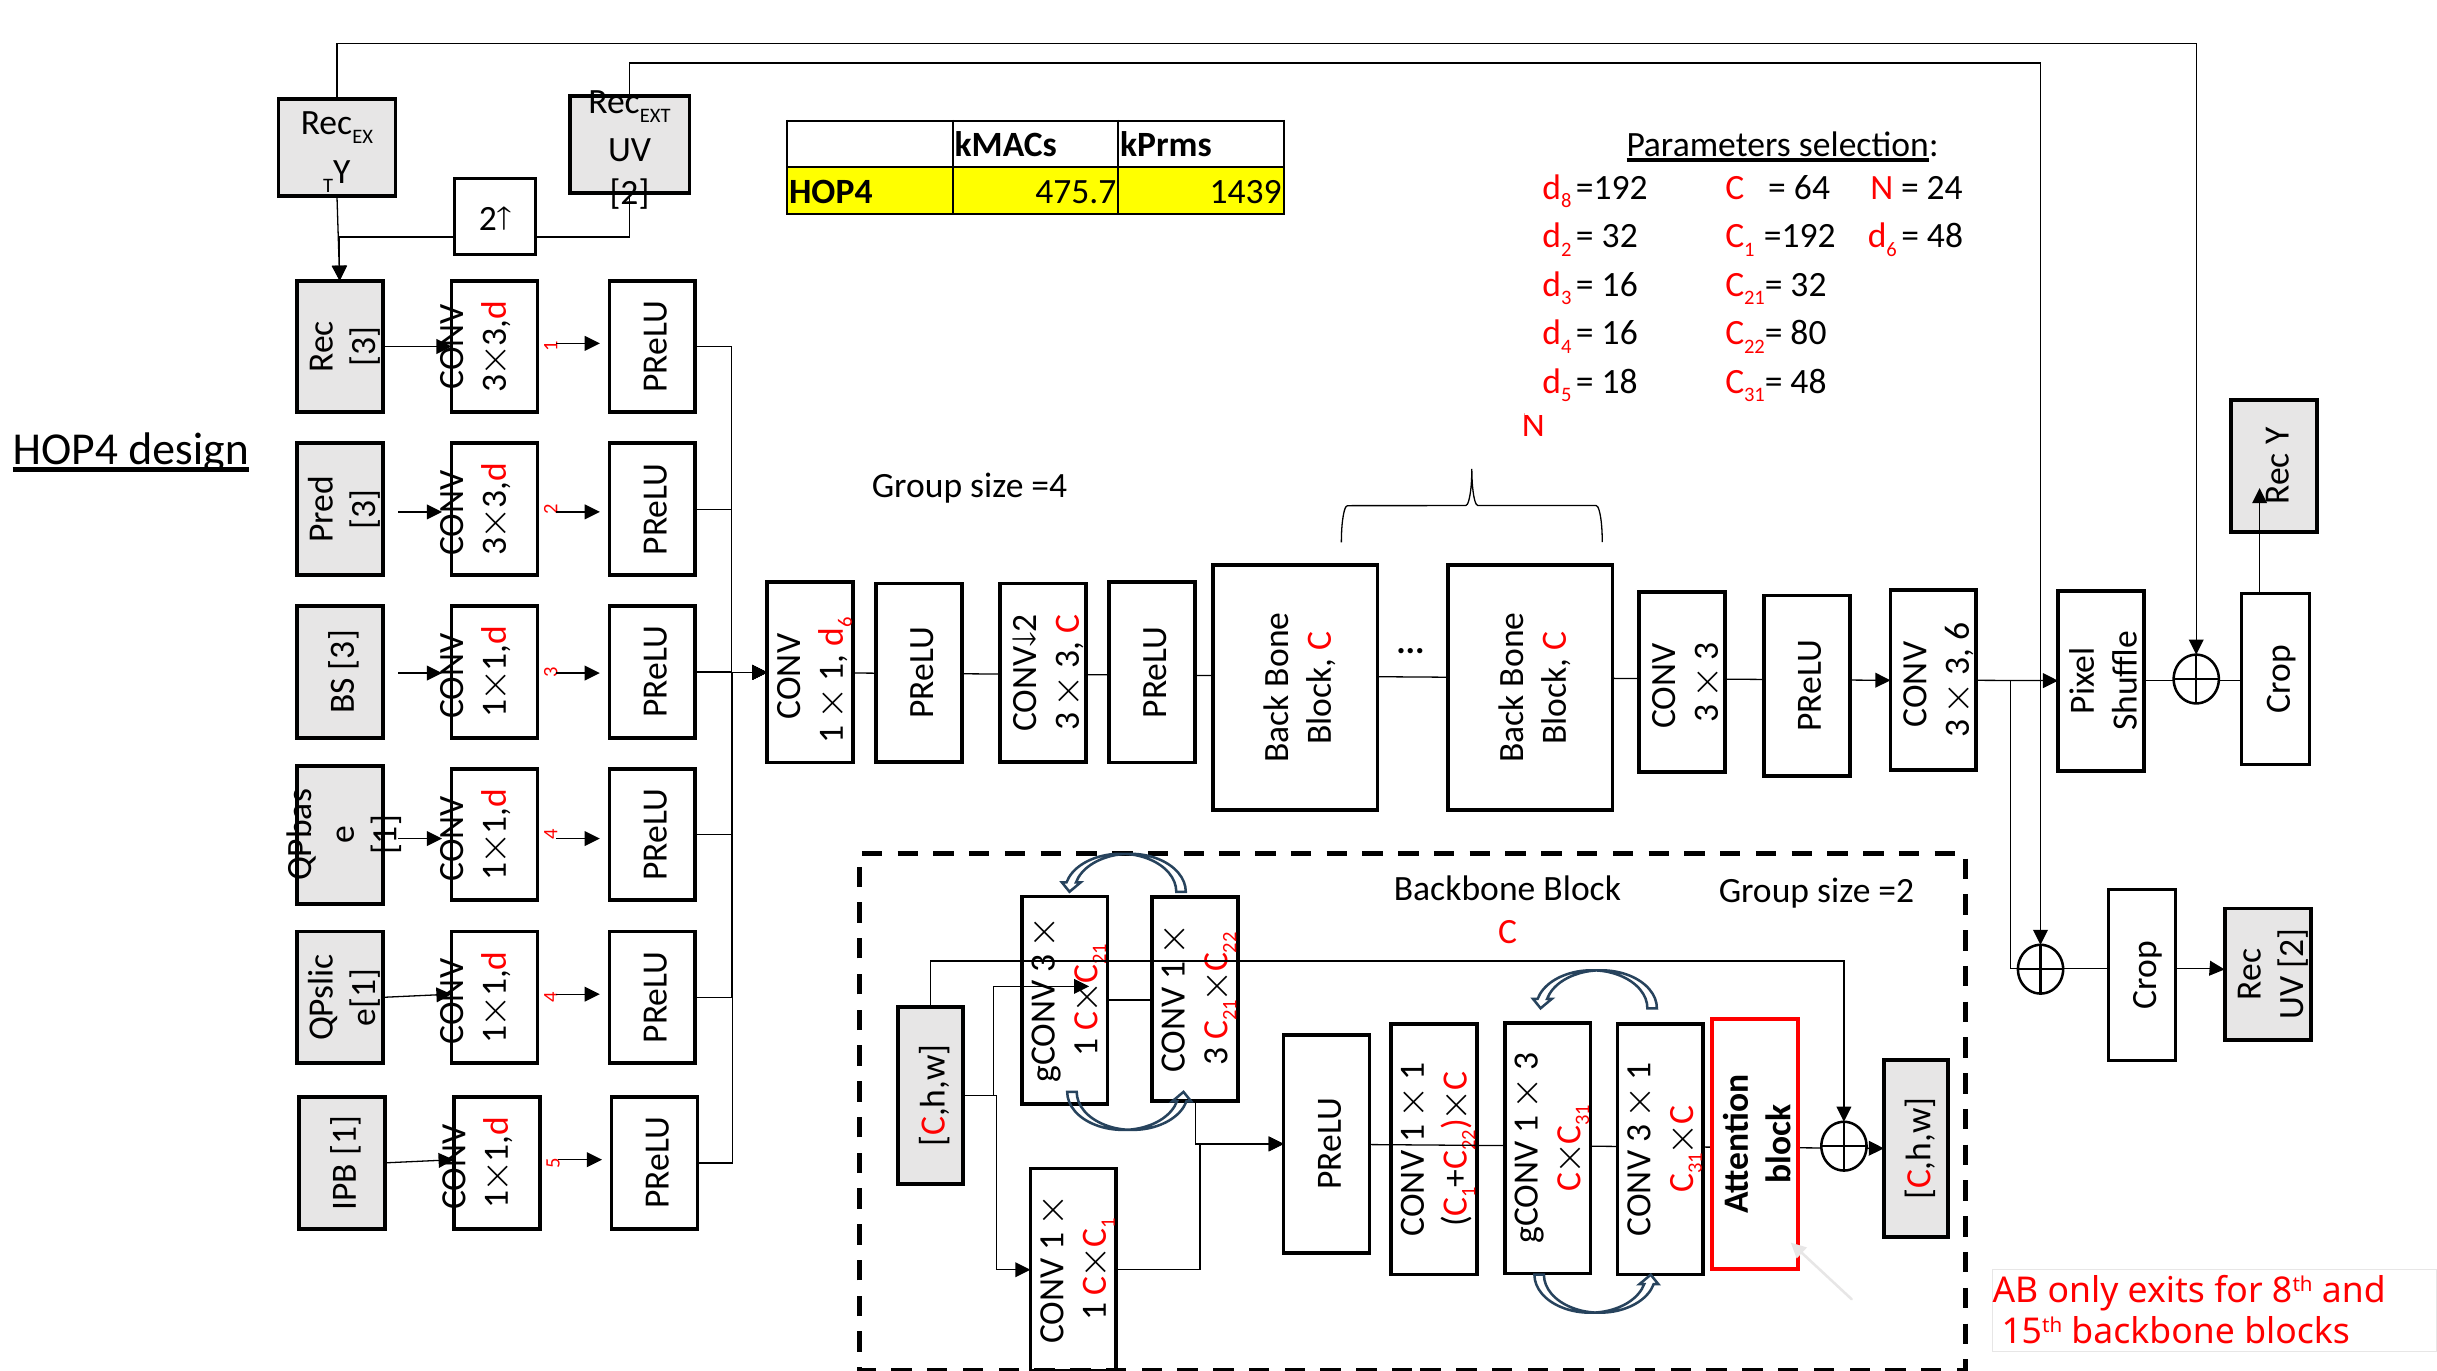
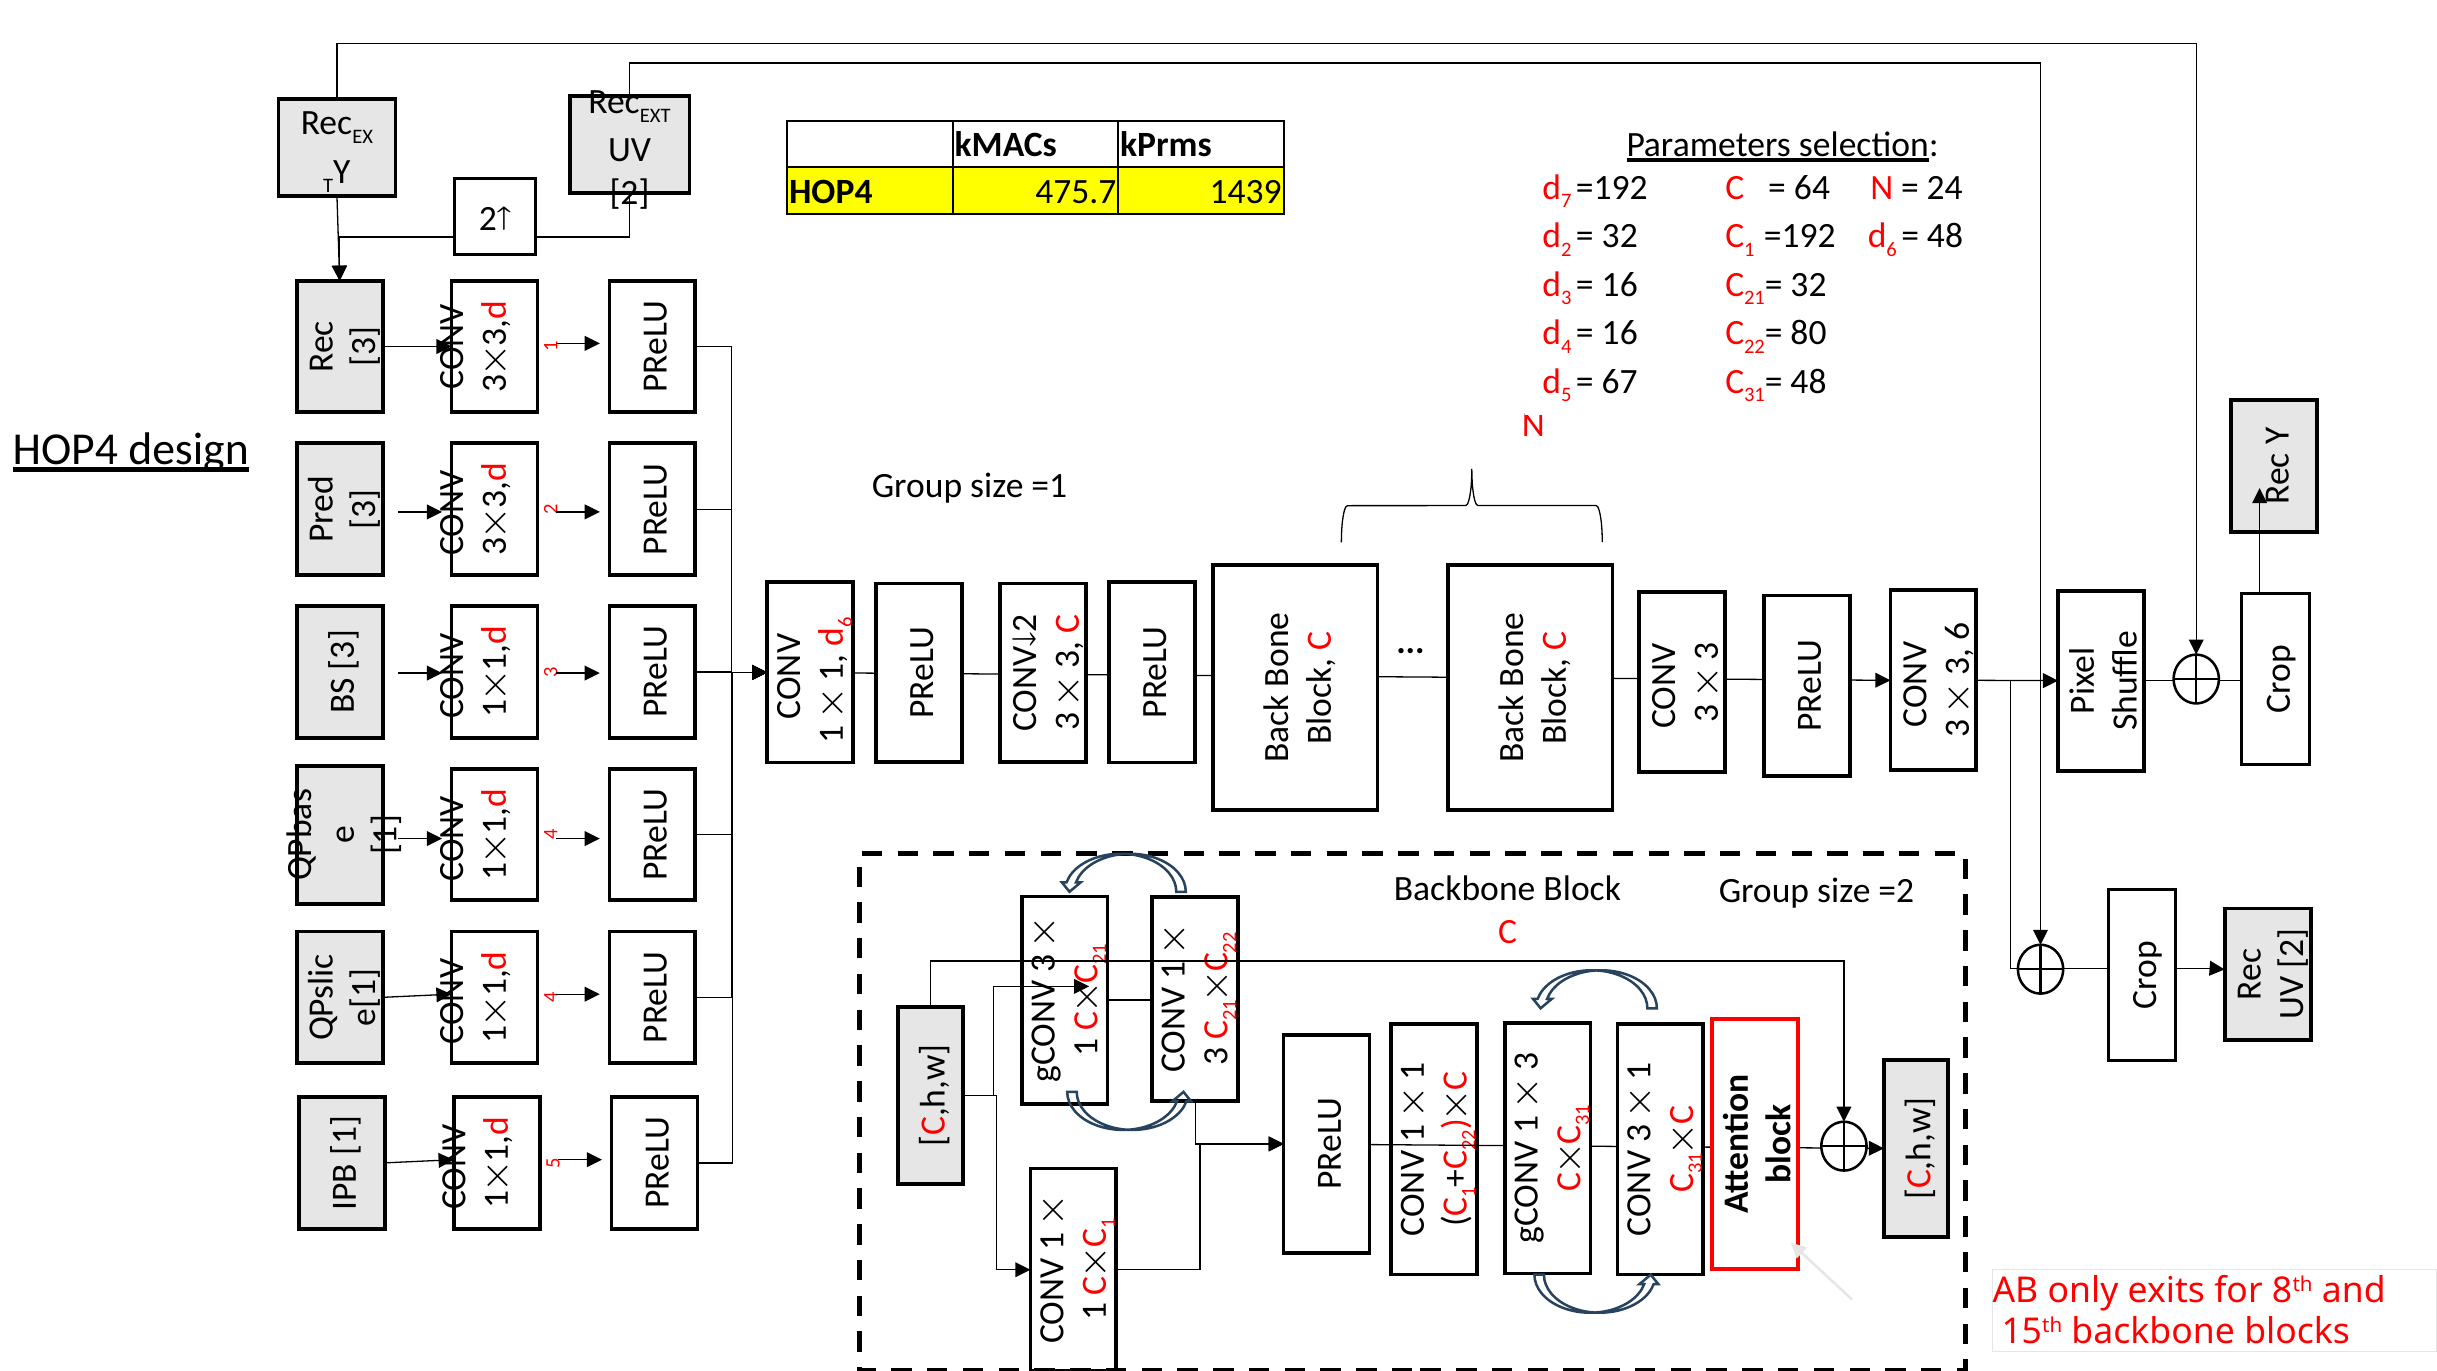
8: 8 -> 7 (1566, 201)
18: 18 -> 67 (1620, 381)
=4: =4 -> =1 (1049, 486)
